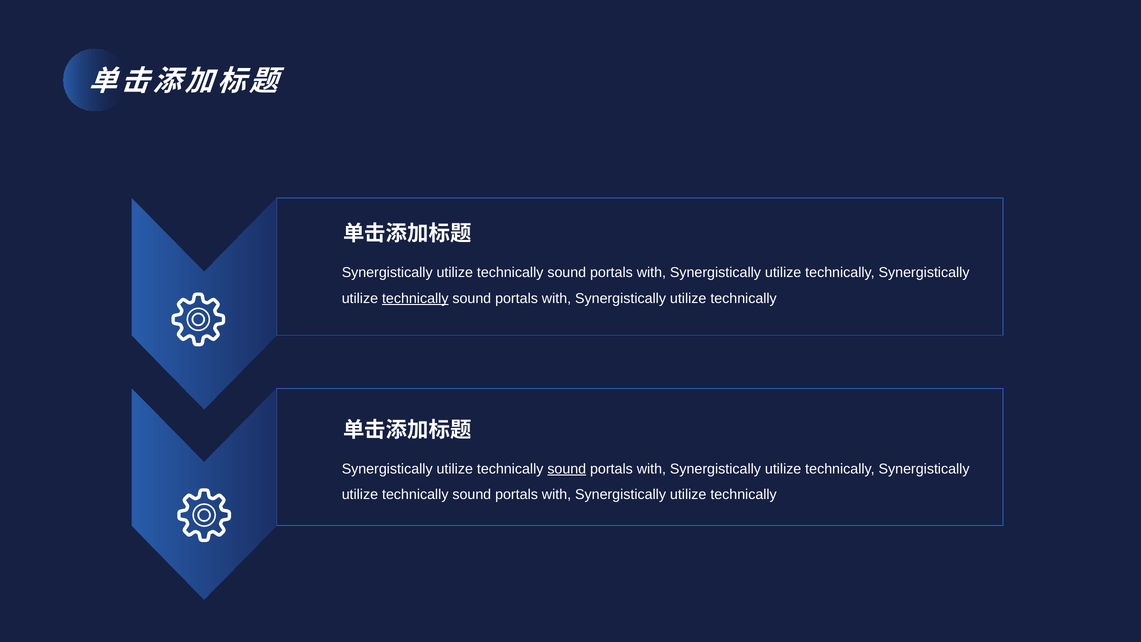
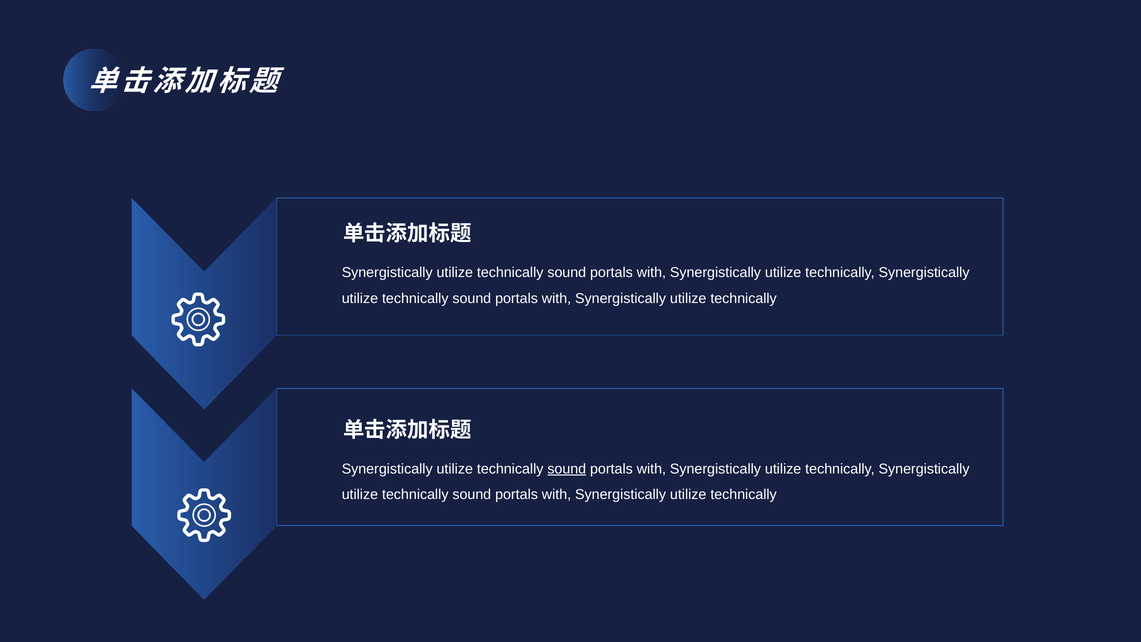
technically underline: present -> none (415, 298)
